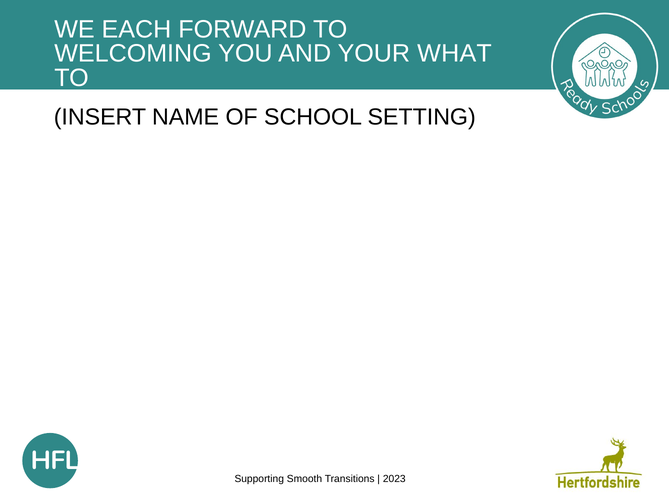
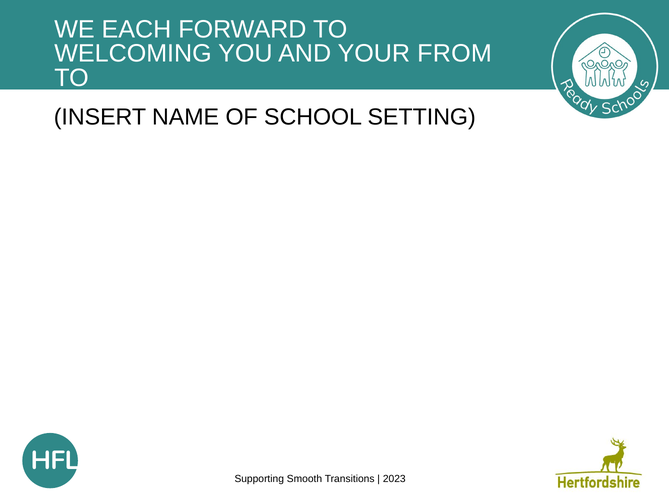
WHAT: WHAT -> FROM (454, 54)
